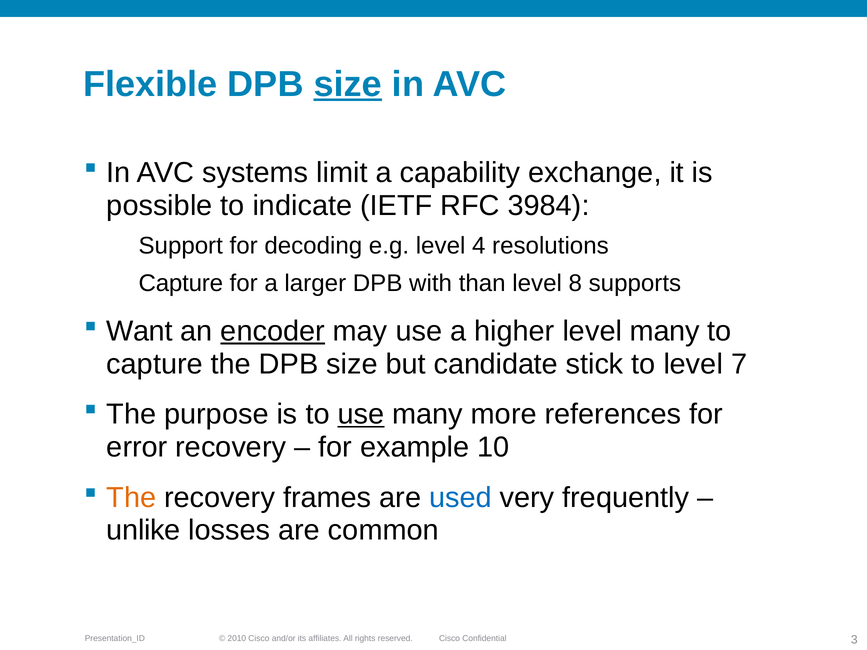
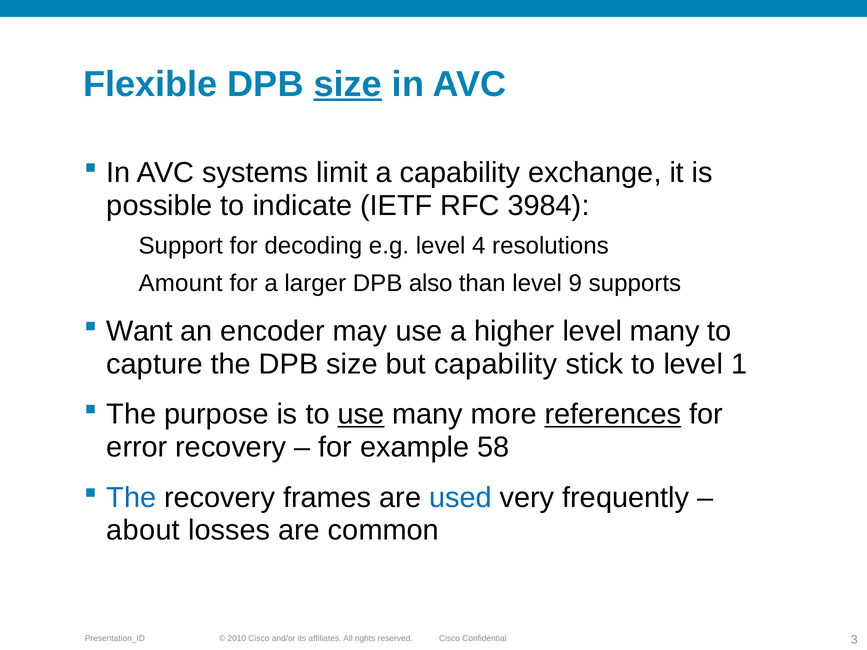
Capture: Capture -> Amount (181, 284)
with: with -> also (431, 284)
8: 8 -> 9 (575, 284)
encoder underline: present -> none (273, 331)
but candidate: candidate -> capability (496, 364)
7: 7 -> 1 (739, 364)
references underline: none -> present (613, 414)
10: 10 -> 58 (493, 447)
The colour: orange -> blue (131, 498)
unlike: unlike -> about (143, 531)
